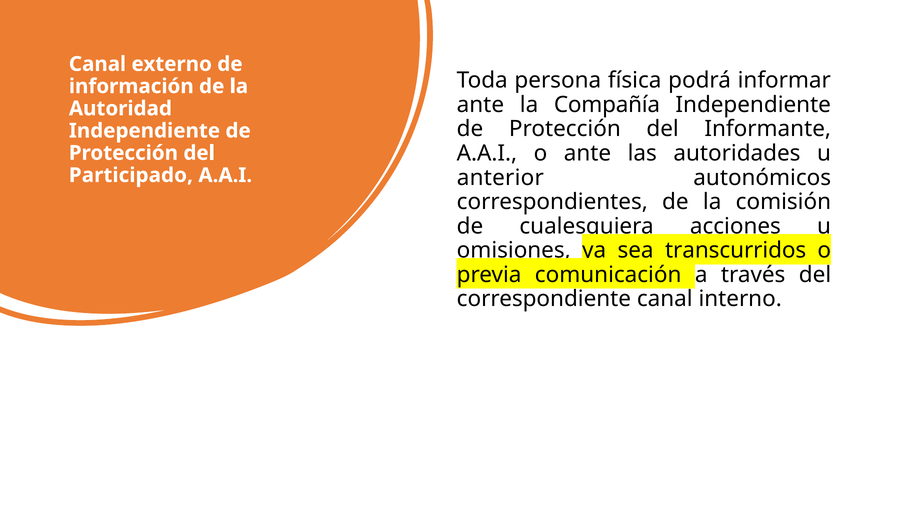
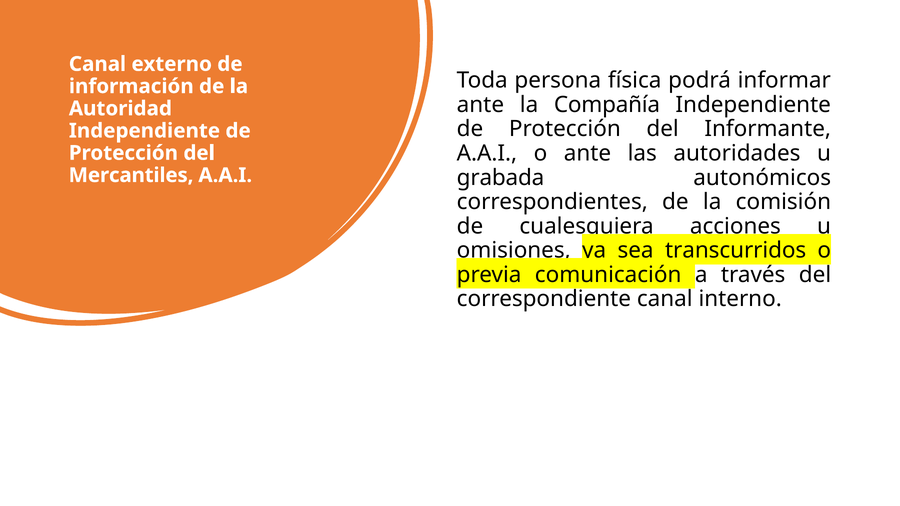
anterior: anterior -> grabada (501, 178)
Participado: Participado -> Mercantiles (131, 175)
